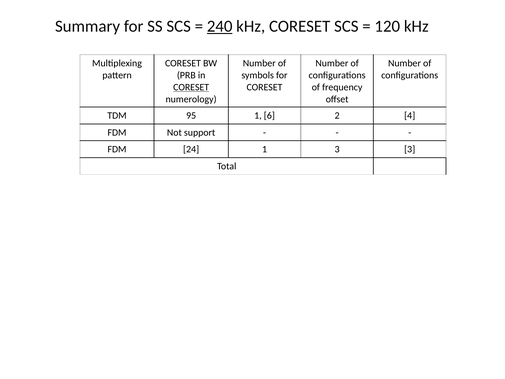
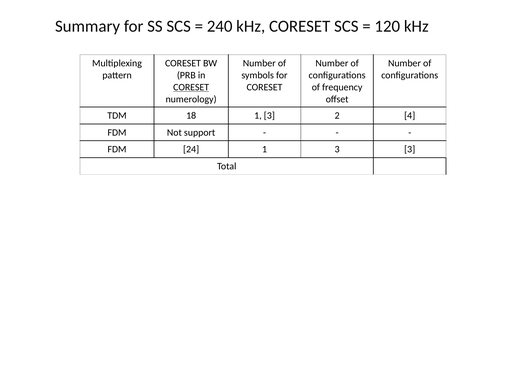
240 underline: present -> none (220, 26)
95: 95 -> 18 (191, 116)
6: 6 -> 3 (269, 116)
